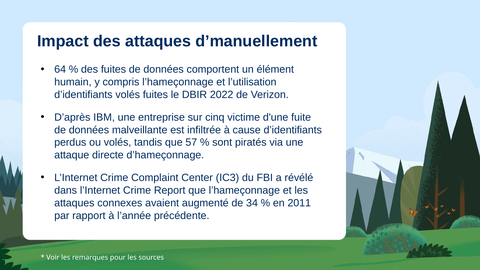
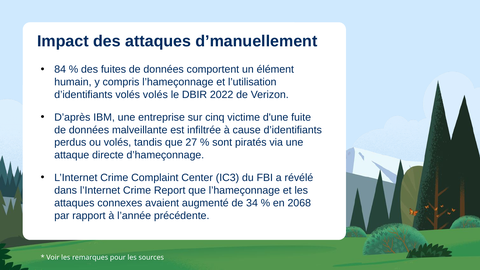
64: 64 -> 84 (60, 70)
volés fuites: fuites -> volés (155, 95)
57: 57 -> 27 (191, 143)
2011: 2011 -> 2068 (299, 203)
